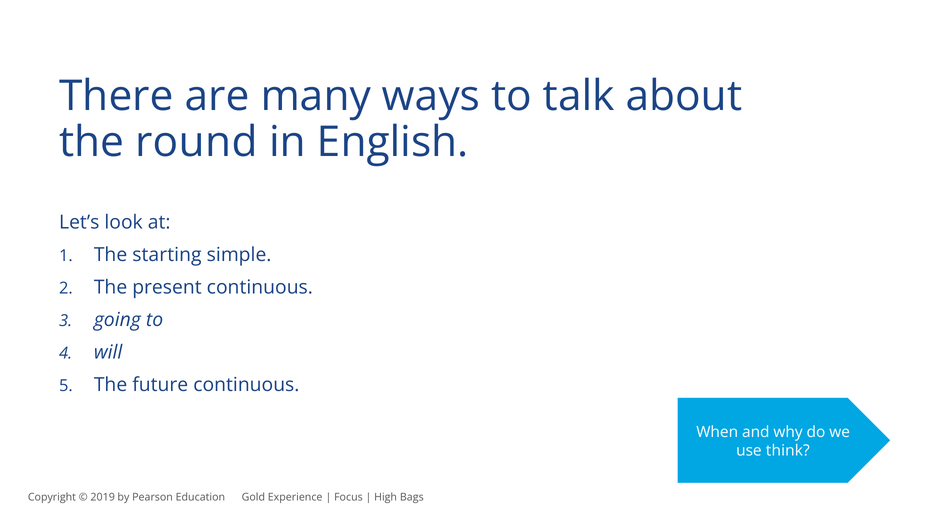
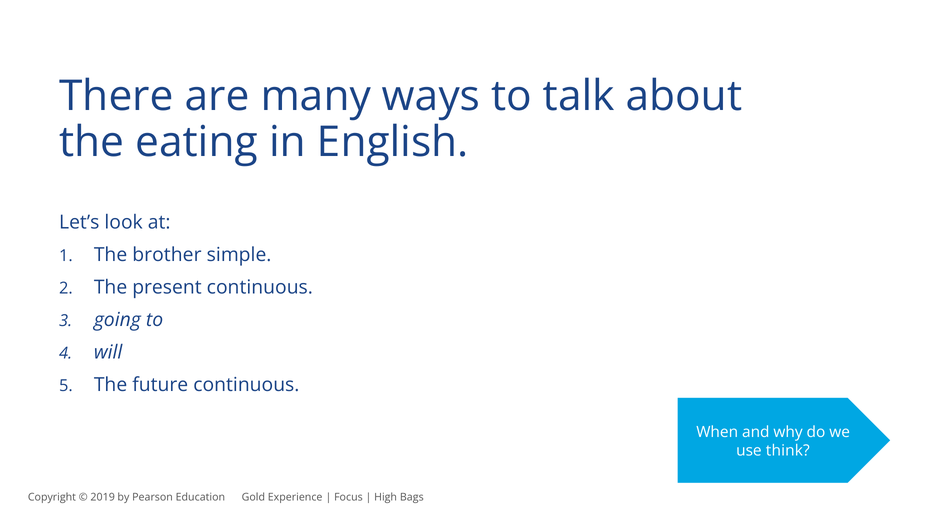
round: round -> eating (197, 142)
starting: starting -> brother (167, 255)
